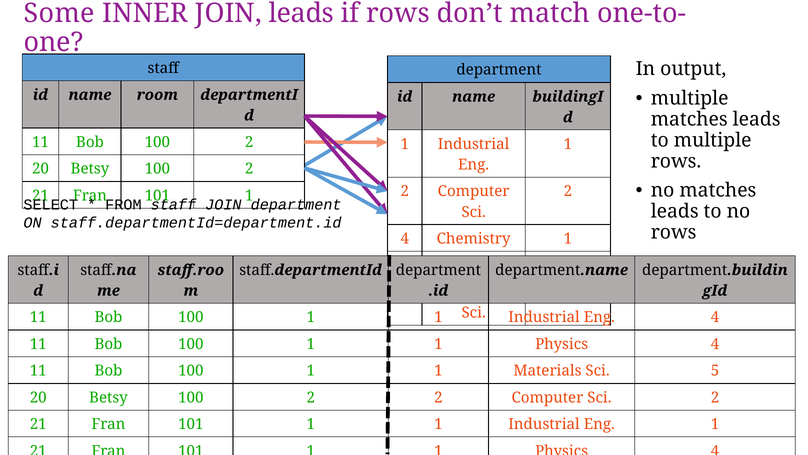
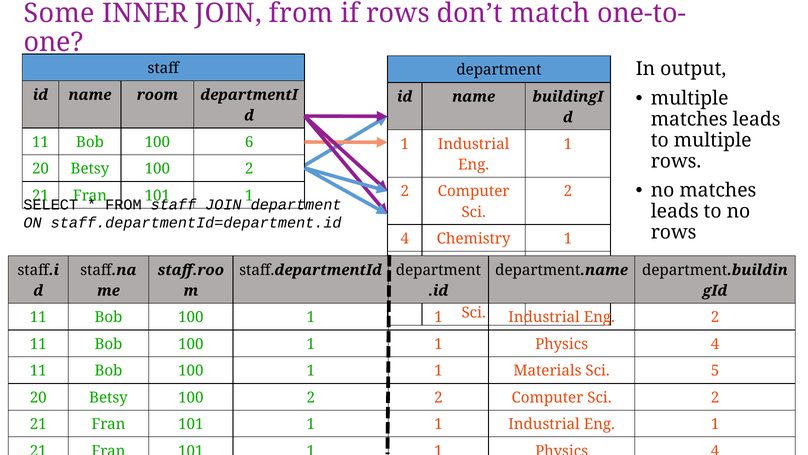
JOIN leads: leads -> from (301, 13)
Bob 100 2: 2 -> 6 (249, 142)
Eng 4: 4 -> 2 (715, 317)
